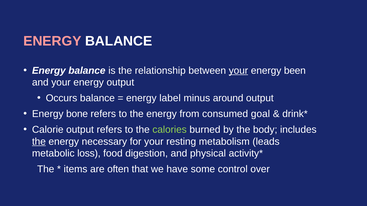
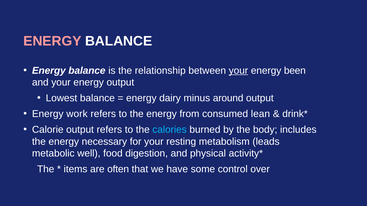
Occurs: Occurs -> Lowest (62, 98)
label: label -> dairy (170, 98)
bone: bone -> work (77, 114)
goal: goal -> lean (260, 114)
calories colour: light green -> light blue (170, 130)
the underline: present -> none (39, 142)
loss: loss -> well (89, 154)
